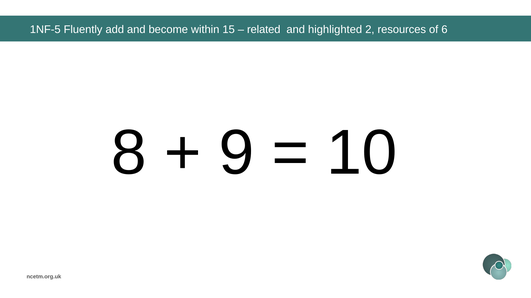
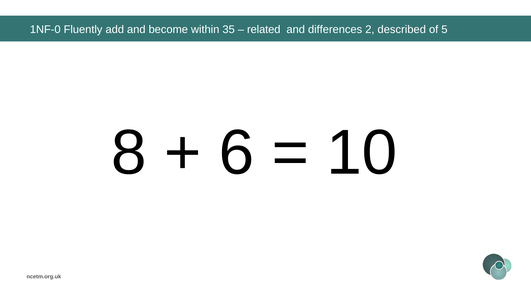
1NF-5: 1NF-5 -> 1NF-0 (45, 30)
15: 15 -> 35 (229, 30)
highlighted: highlighted -> differences (335, 30)
resources: resources -> described (402, 30)
6: 6 -> 5 (444, 30)
9: 9 -> 6 (237, 153)
